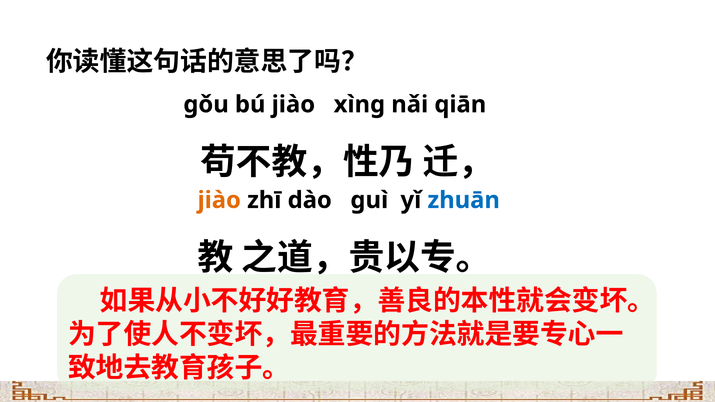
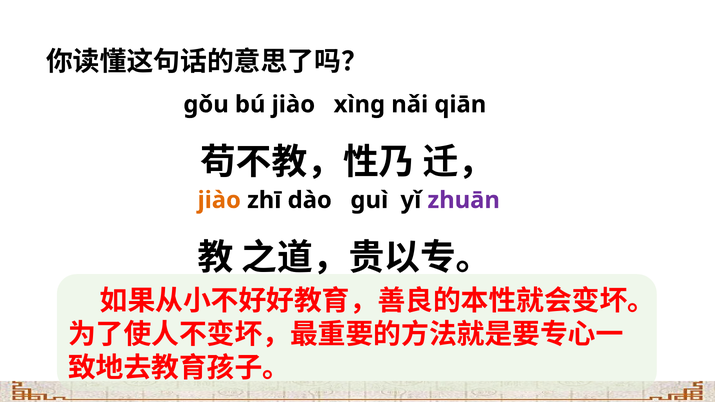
zhuān colour: blue -> purple (464, 200)
